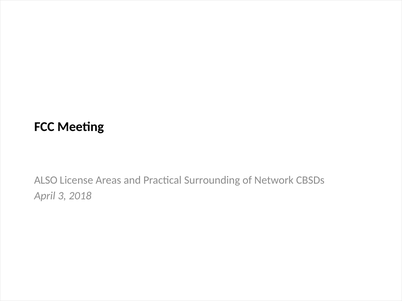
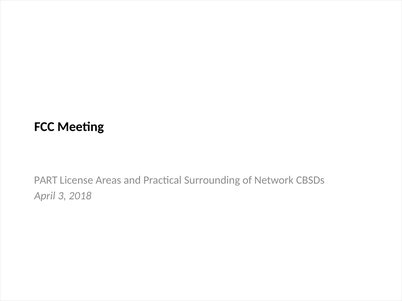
ALSO: ALSO -> PART (46, 180)
